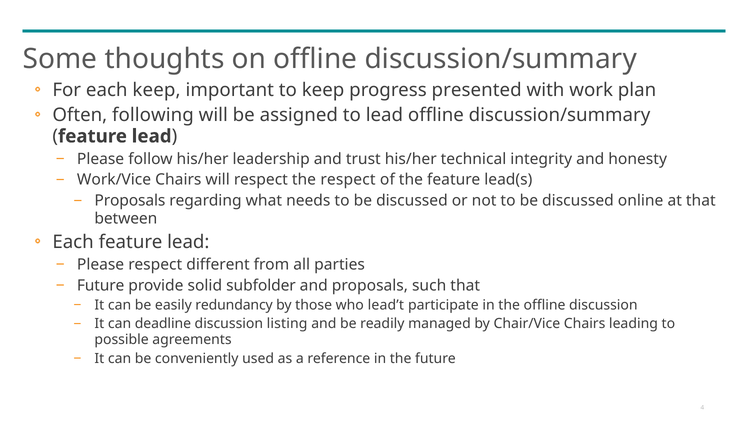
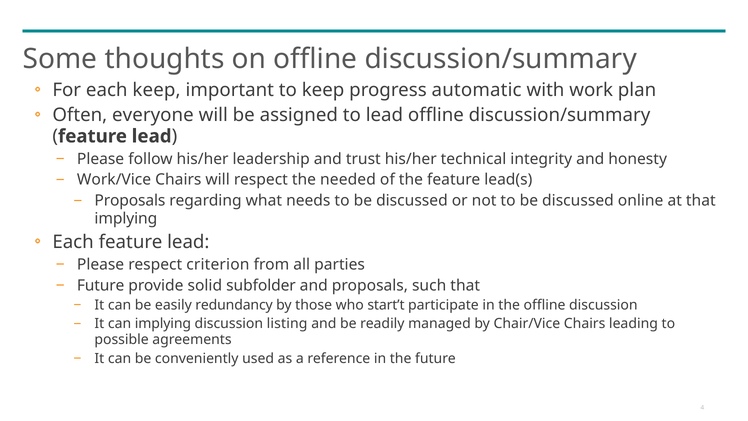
presented: presented -> automatic (477, 90)
following: following -> everyone (153, 115)
the respect: respect -> needed (348, 180)
between: between -> implying (126, 218)
different: different -> criterion (218, 264)
lead’t: lead’t -> start’t (386, 305)
can deadline: deadline -> implying (163, 324)
